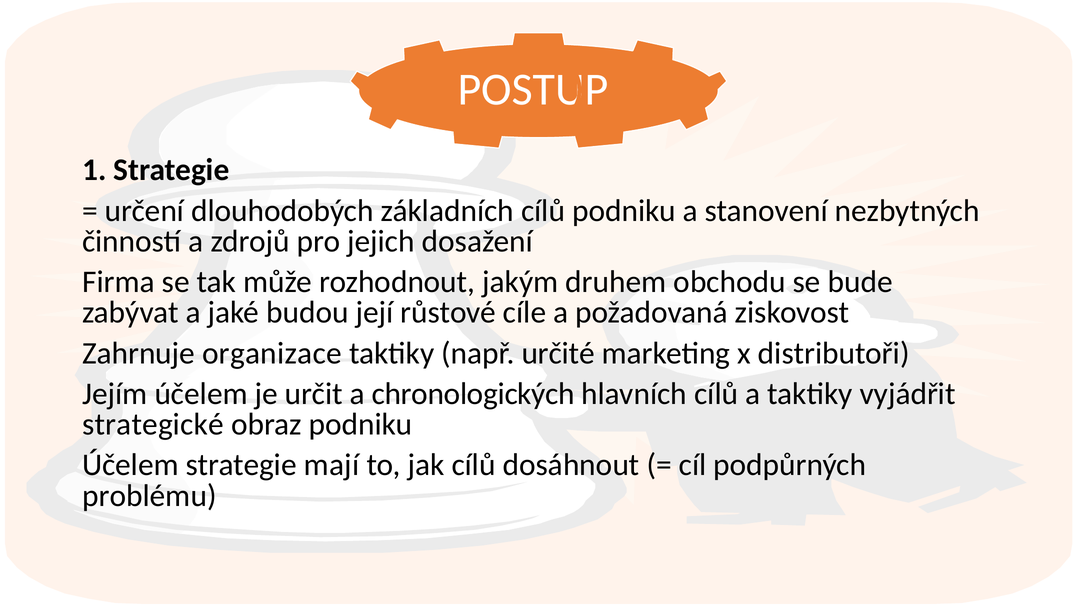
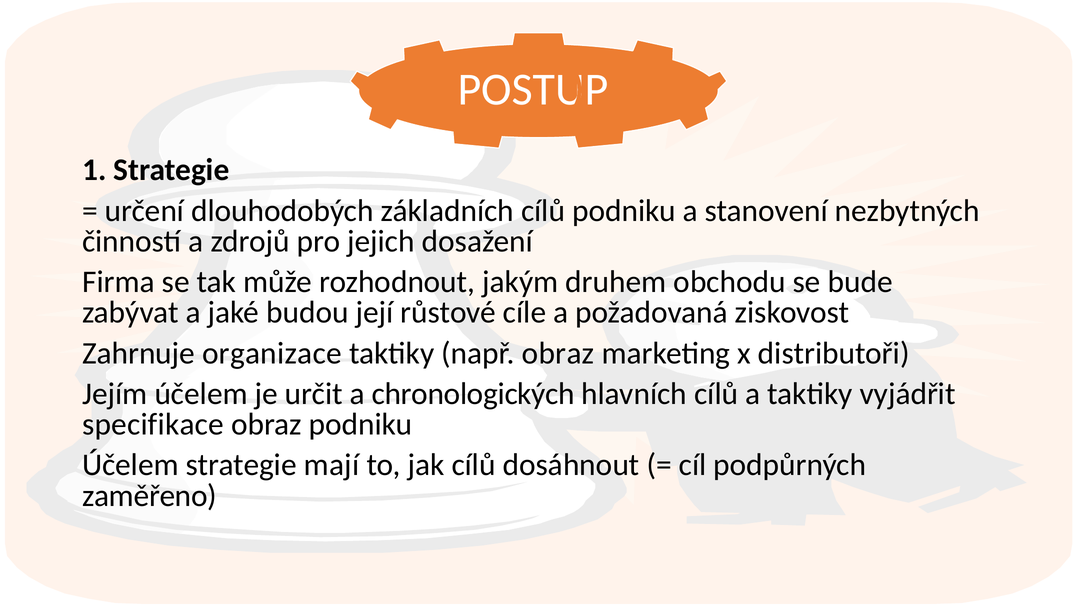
např určité: určité -> obraz (558, 353)
strategické: strategické -> specifikace (153, 424)
problému: problému -> zaměřeno (150, 495)
